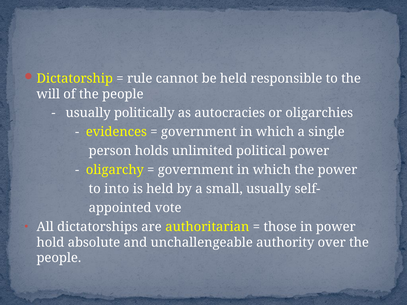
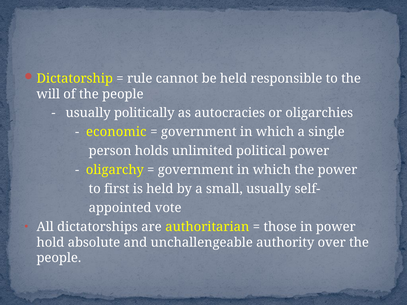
evidences: evidences -> economic (116, 132)
into: into -> first (117, 189)
